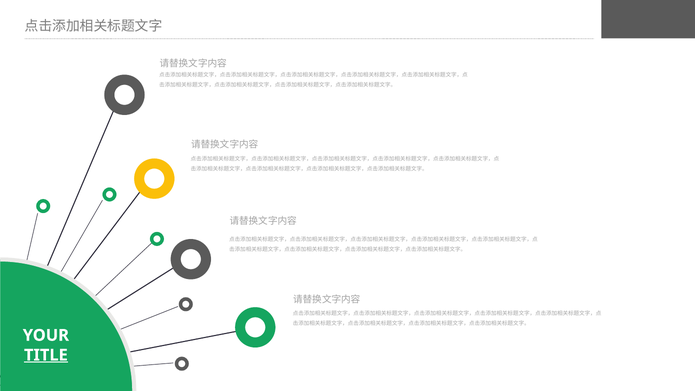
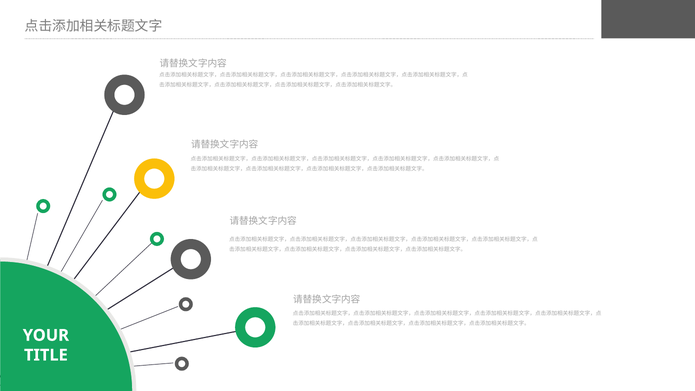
TITLE underline: present -> none (46, 355)
